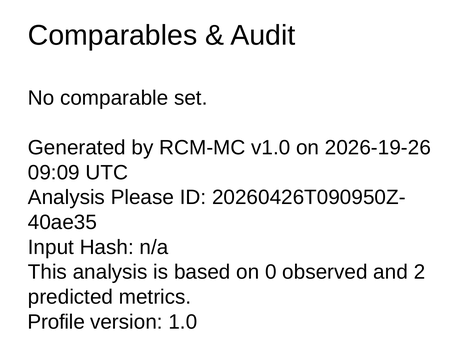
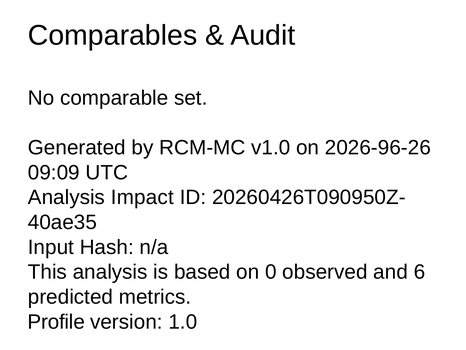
2026-19-26: 2026-19-26 -> 2026-96-26 (378, 147)
Please: Please -> Impact (142, 197)
2: 2 -> 6 (419, 272)
